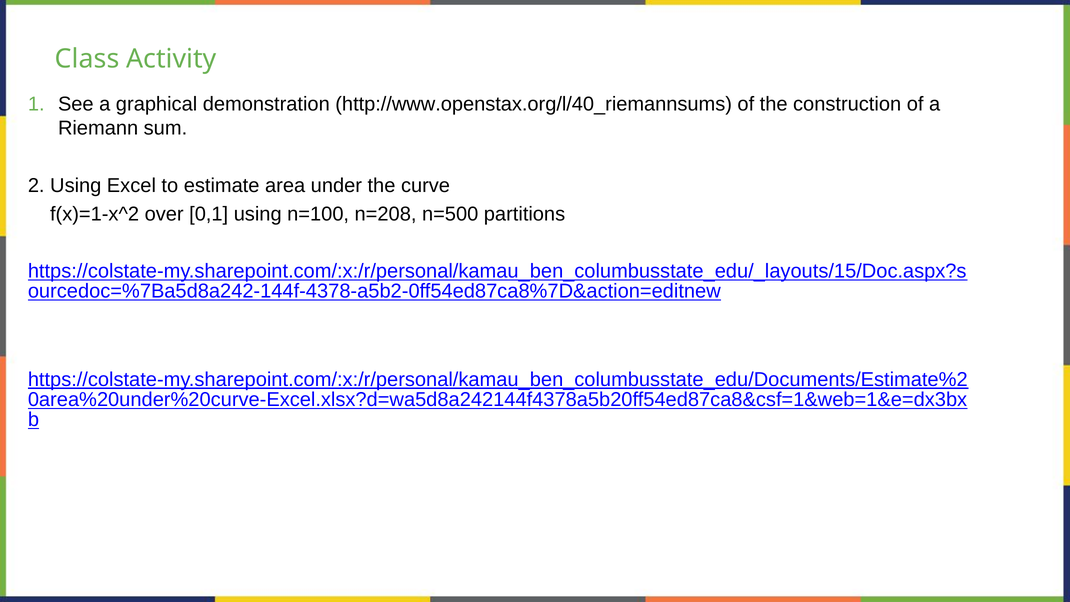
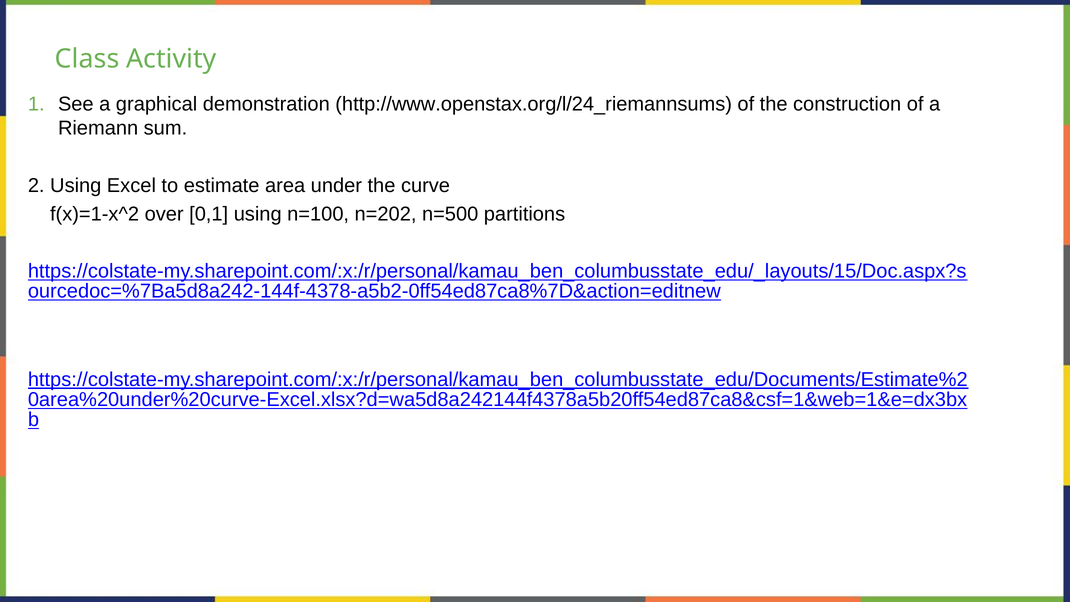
http://www.openstax.org/l/40_riemannsums: http://www.openstax.org/l/40_riemannsums -> http://www.openstax.org/l/24_riemannsums (534, 104)
n=208: n=208 -> n=202 (386, 214)
